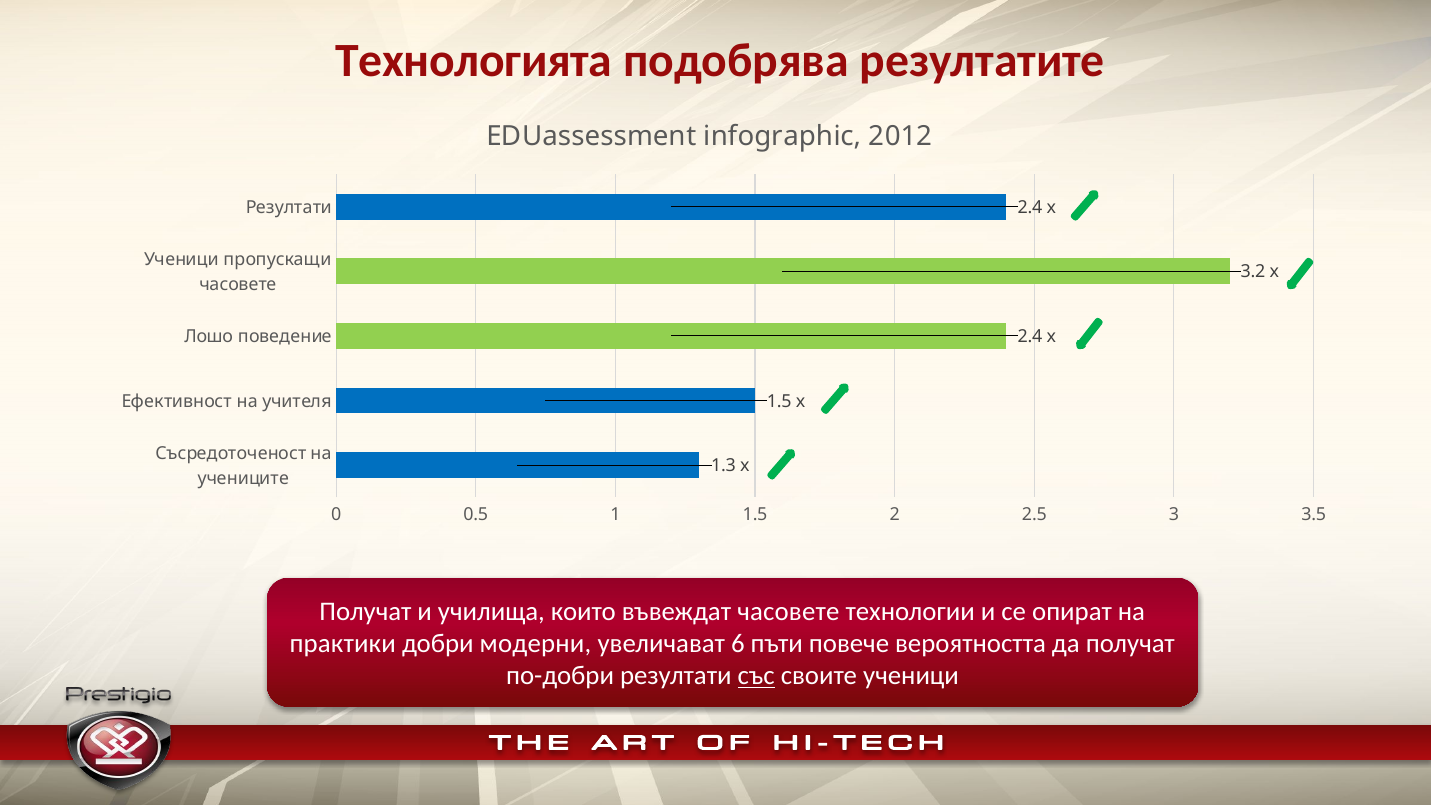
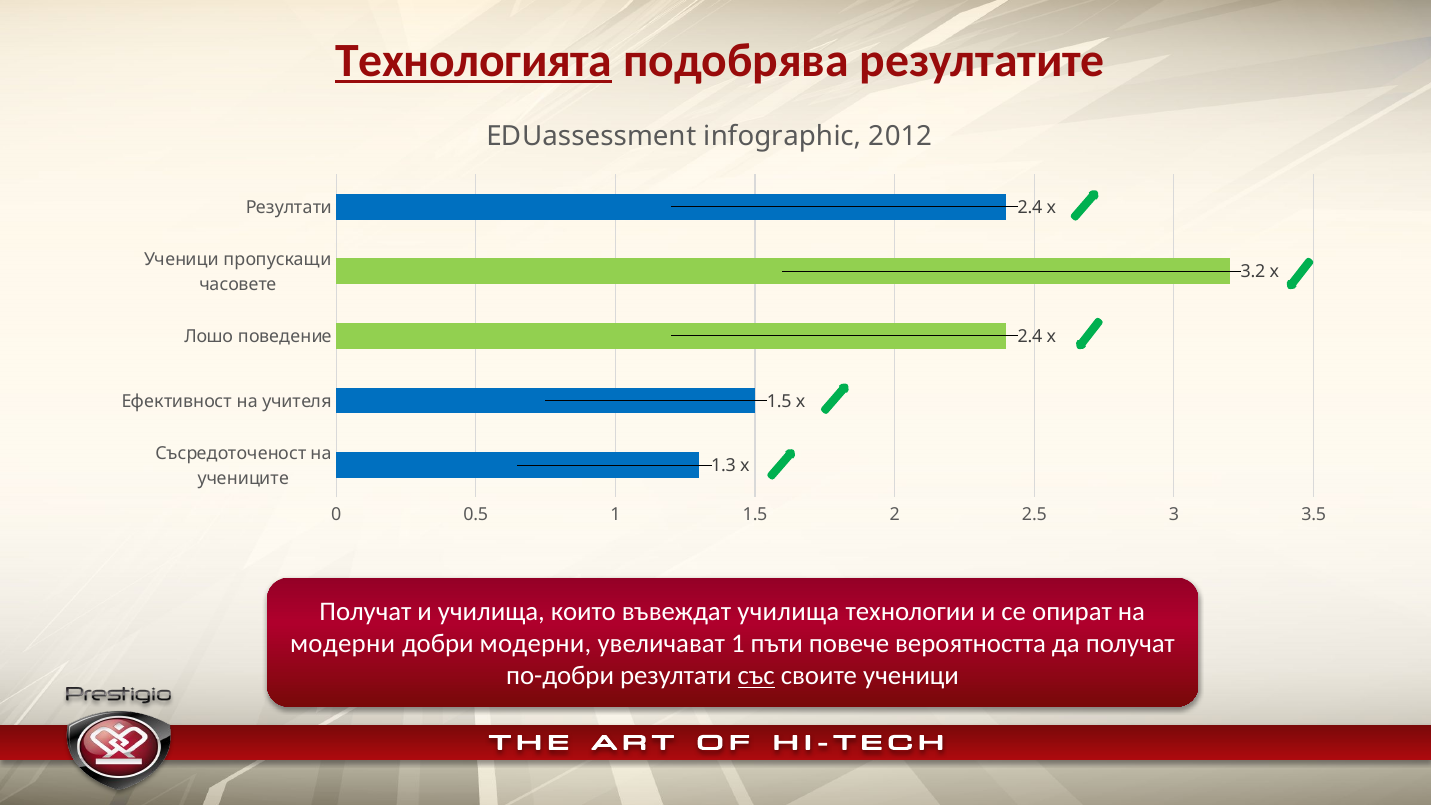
Технологията underline: none -> present (474, 61)
въвеждат часовете: часовете -> училища (788, 612)
практики: практики -> модерни (343, 644)
увеличават 6: 6 -> 1 (738, 644)
